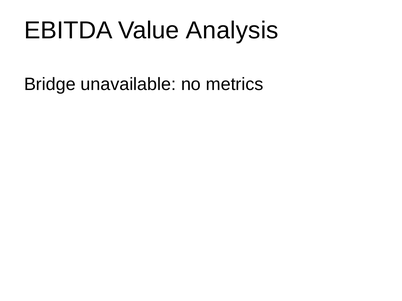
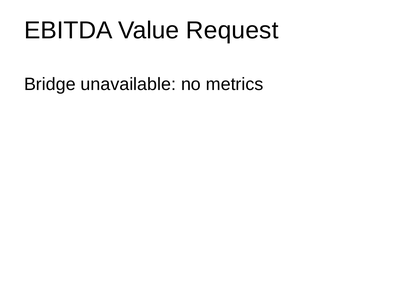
Analysis: Analysis -> Request (232, 31)
